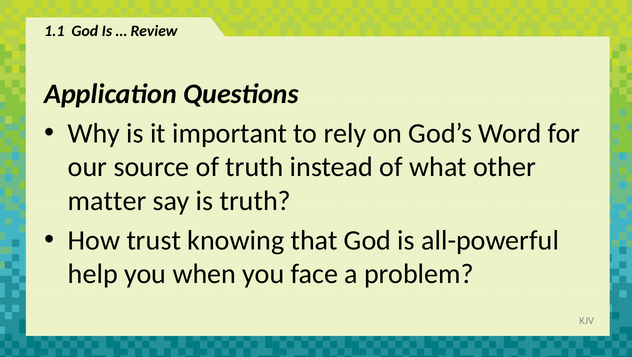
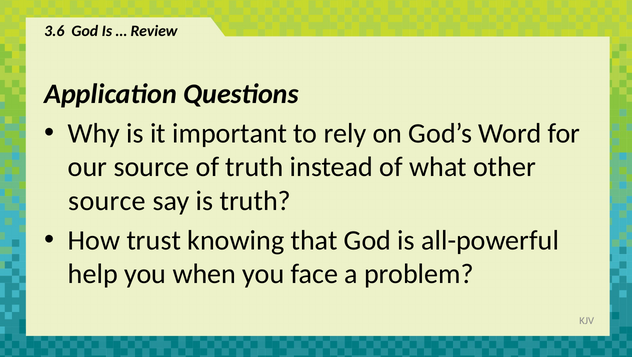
1.1: 1.1 -> 3.6 (54, 31)
matter: matter -> source (107, 201)
